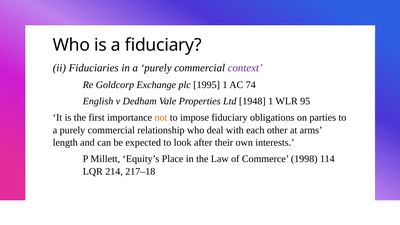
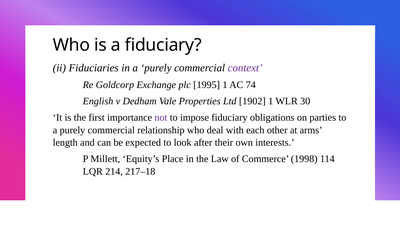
1948: 1948 -> 1902 (252, 101)
95: 95 -> 30 (305, 101)
not colour: orange -> purple (161, 117)
